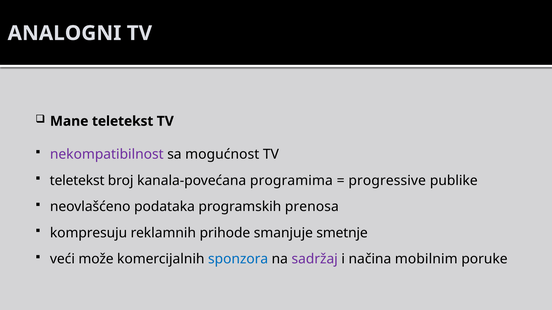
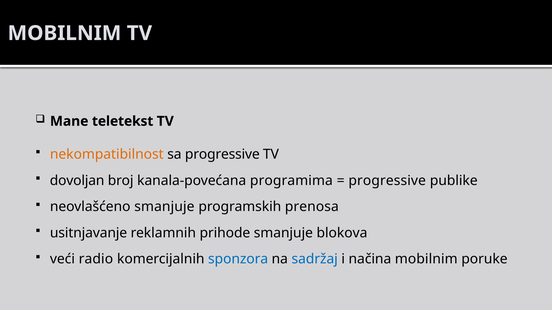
ANALOGNI: ANALOGNI -> MOBILNIM (64, 33)
nekompatibilnost colour: purple -> orange (107, 155)
sa mogućnost: mogućnost -> progressive (222, 155)
teletekst: teletekst -> dovoljan (77, 181)
neovlašćeno podataka: podataka -> smanjuje (164, 207)
kompresuju: kompresuju -> usitnjavanje (89, 233)
smetnje: smetnje -> blokova (342, 233)
može: može -> radio (96, 259)
sadržaj colour: purple -> blue (315, 259)
